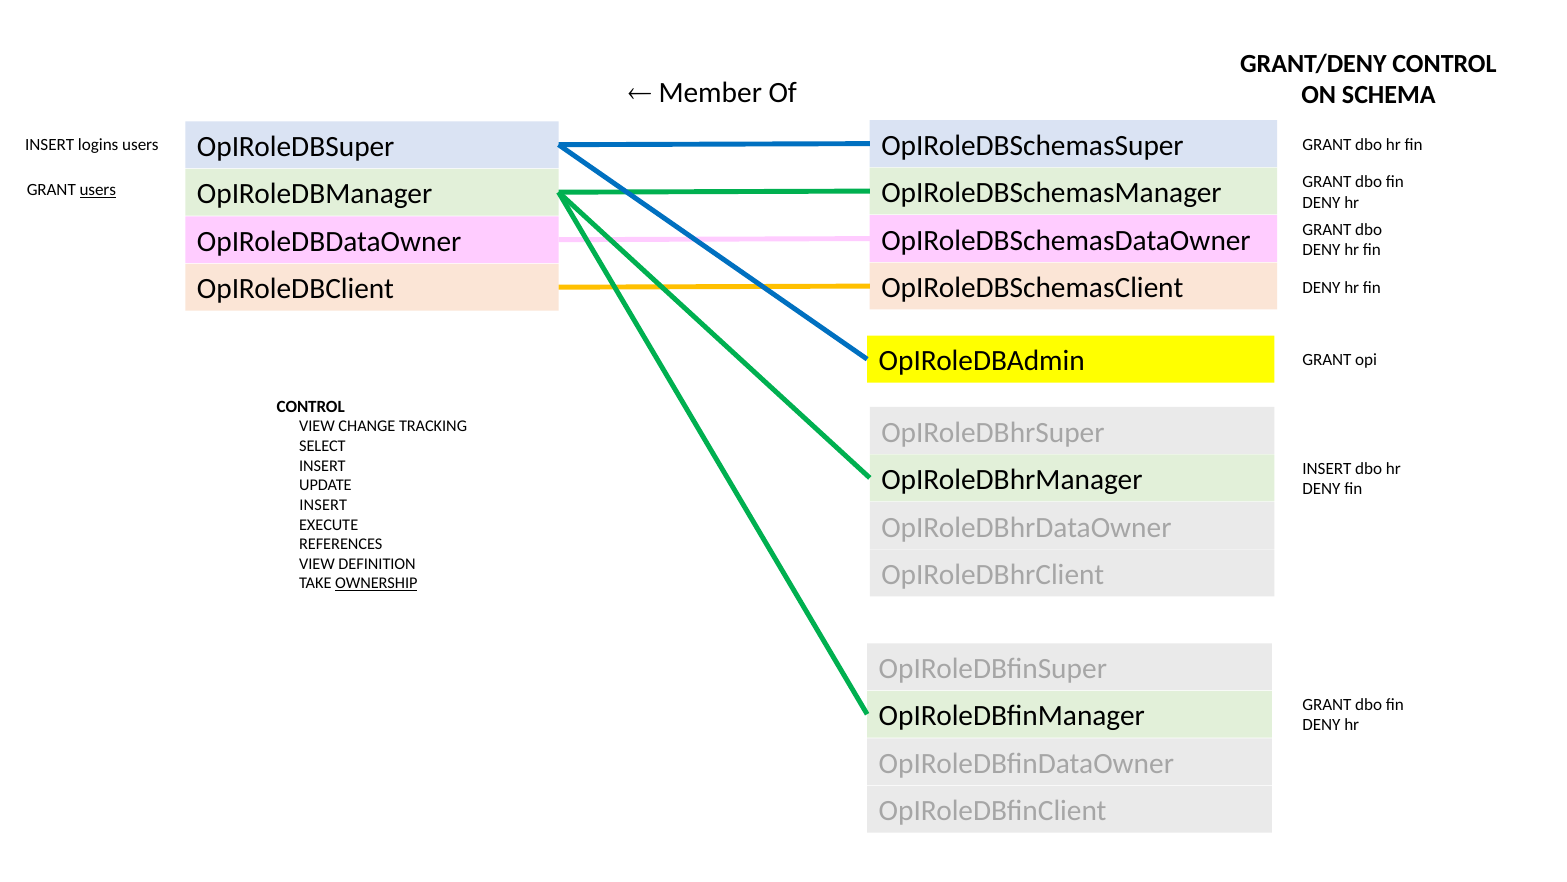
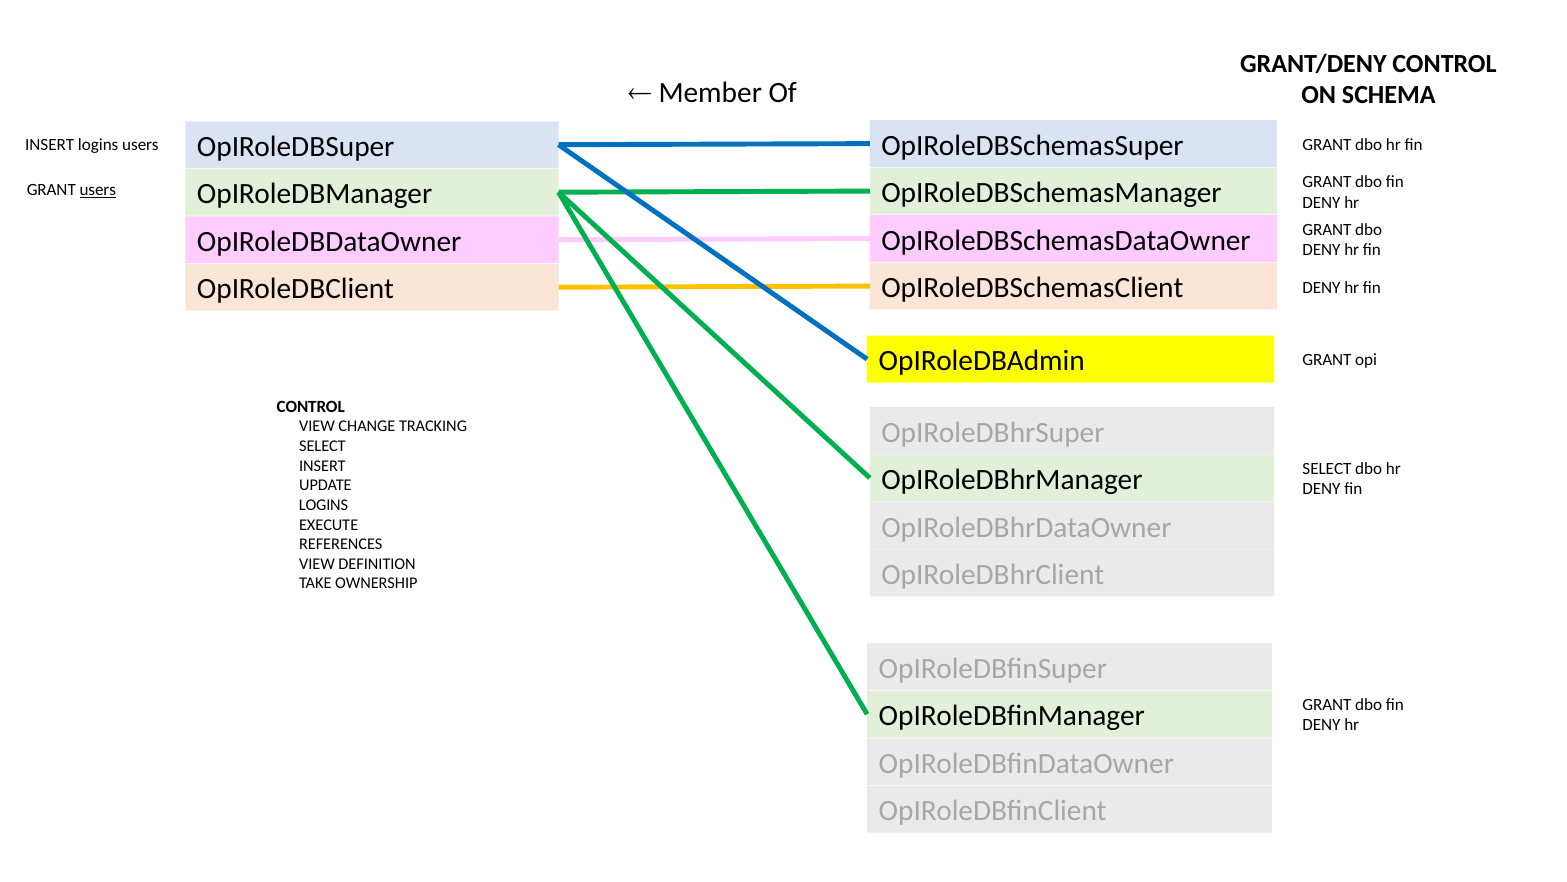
INSERT: INSERT -> SELECT (1327, 468)
INSERT: INSERT -> LOGINS (323, 505)
OWNERSHIP underline: present -> none (376, 583)
